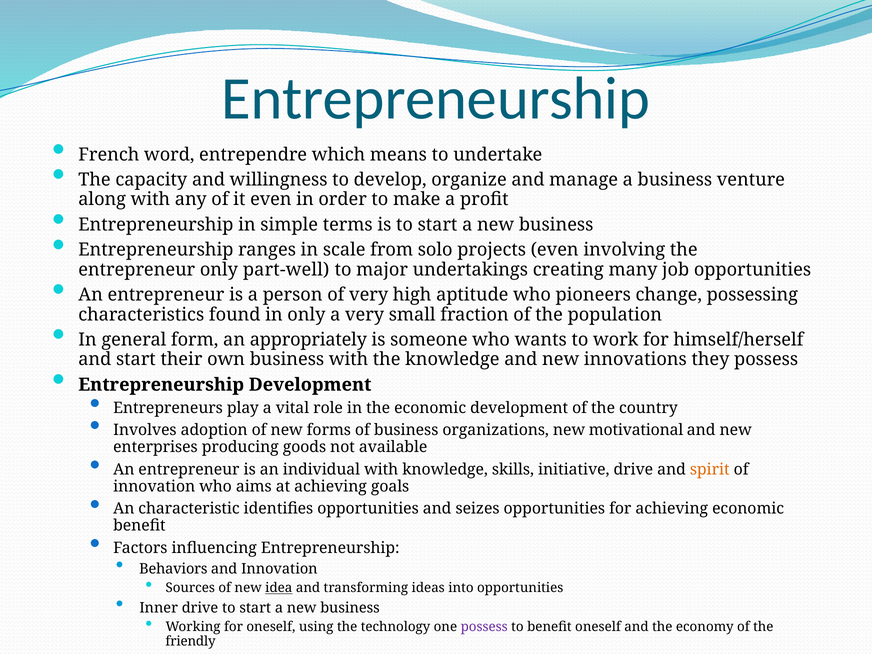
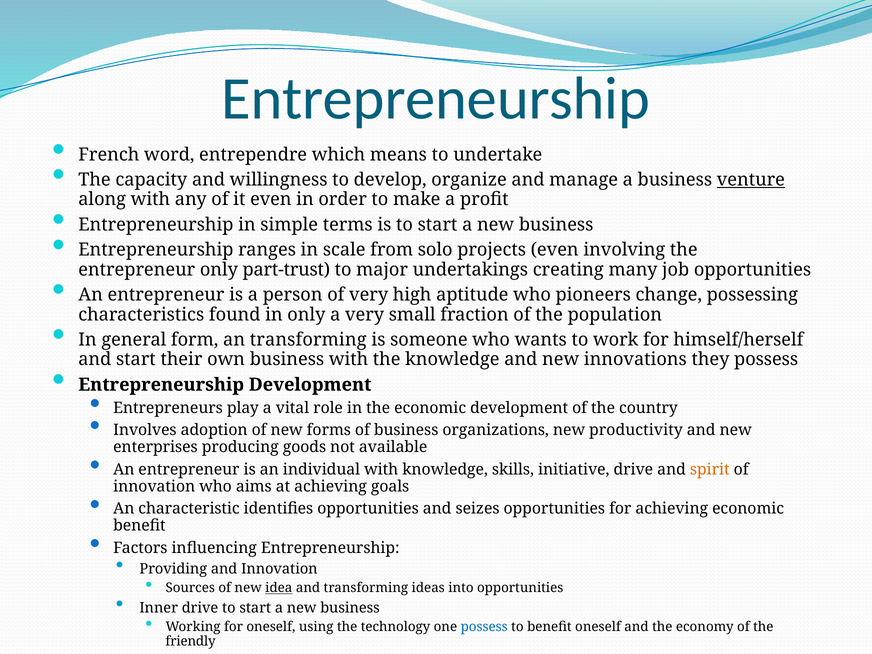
venture underline: none -> present (751, 180)
part-well: part-well -> part-trust (286, 270)
an appropriately: appropriately -> transforming (308, 340)
motivational: motivational -> productivity (636, 430)
Behaviors: Behaviors -> Providing (173, 569)
possess colour: purple -> blue (484, 627)
